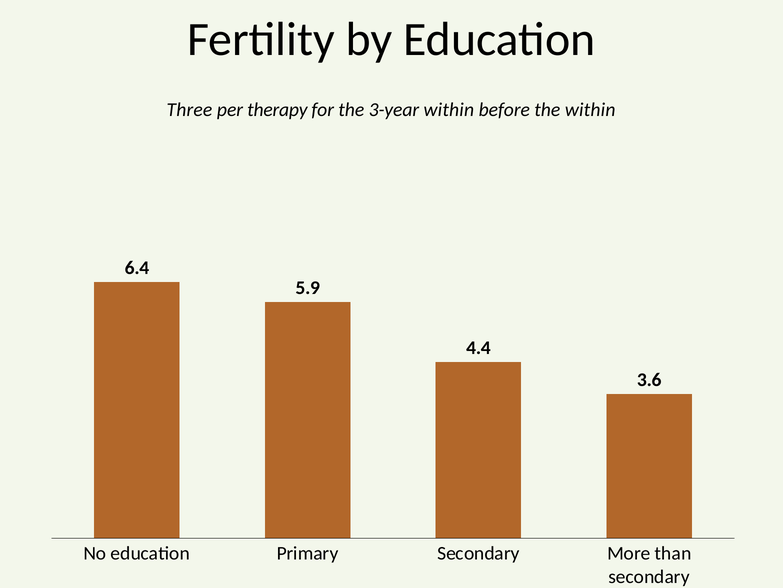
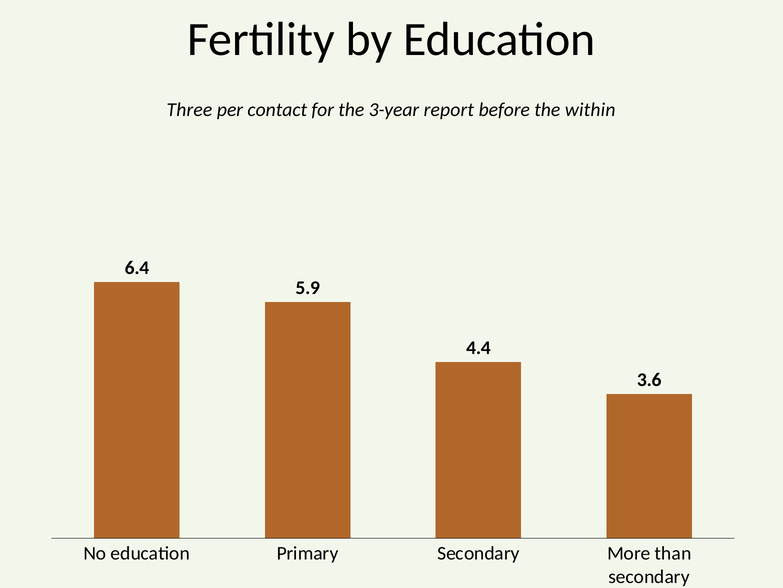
therapy: therapy -> contact (277, 110)
3-year within: within -> report (449, 110)
